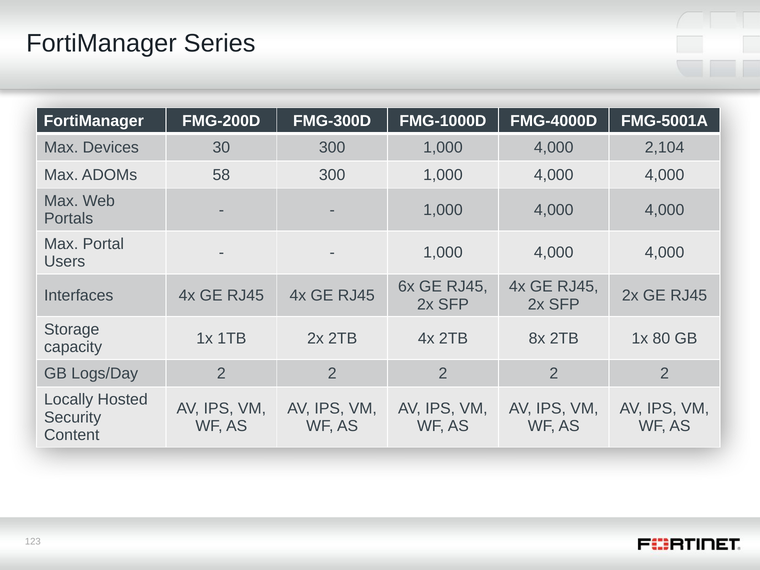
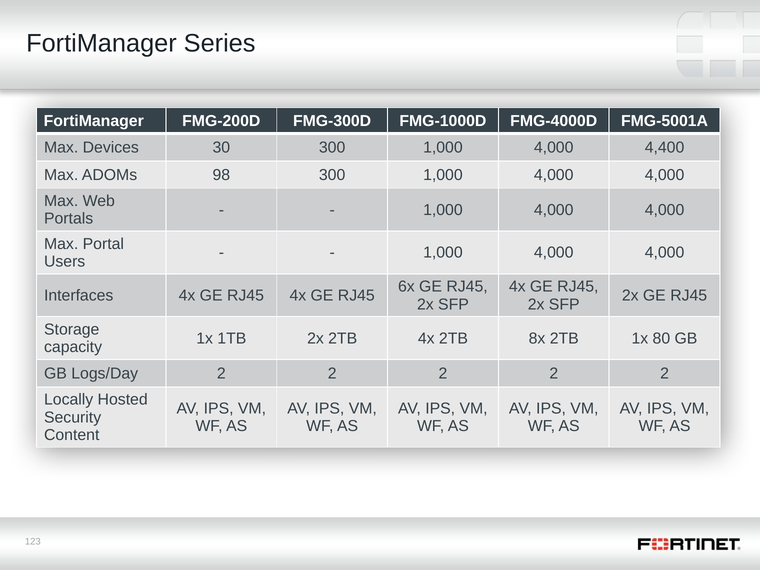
2,104: 2,104 -> 4,400 (665, 147)
58: 58 -> 98 (221, 175)
